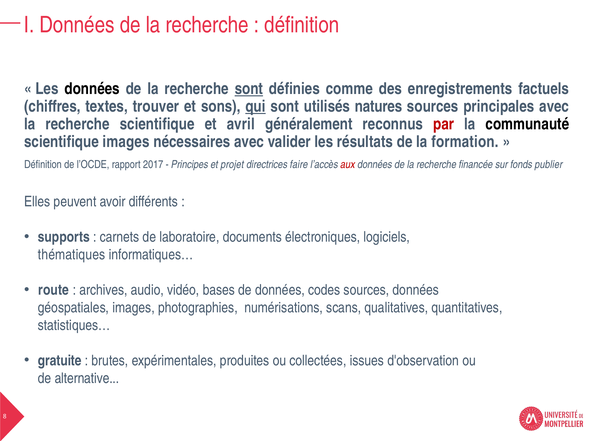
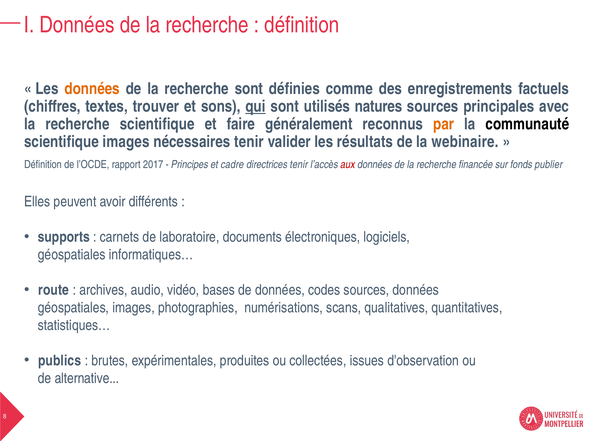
données colour: black -> orange (92, 89)
sont underline: present -> none (249, 89)
avril: avril -> faire (241, 124)
par colour: red -> orange (444, 124)
nécessaires avec: avec -> tenir (249, 142)
formation: formation -> webinaire (465, 142)
projet: projet -> cadre (232, 165)
directrices faire: faire -> tenir (299, 165)
thématiques: thématiques -> géospatiales (72, 255)
gratuite: gratuite -> publics (60, 361)
